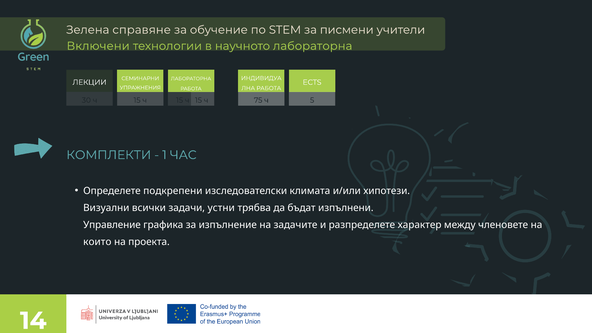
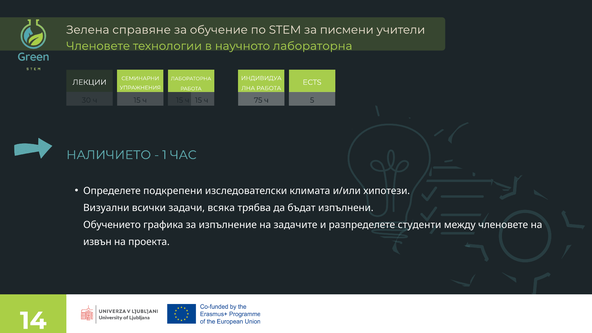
Включени: Включени -> Членовете (98, 46)
КОМПЛЕКТИ: КОМПЛЕКТИ -> НАЛИЧИЕТО (109, 155)
устни: устни -> всяка (221, 208)
Управление: Управление -> Обучението (112, 225)
характер: характер -> студенти (420, 225)
които: които -> извън (97, 242)
